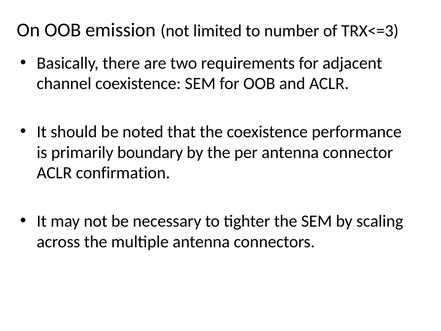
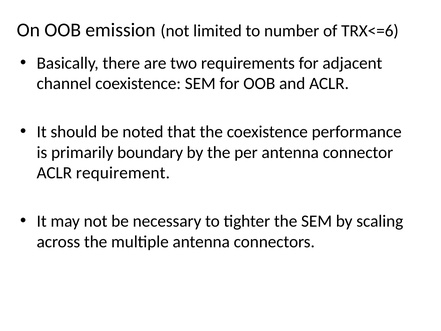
TRX<=3: TRX<=3 -> TRX<=6 (370, 31)
confirmation: confirmation -> requirement (123, 173)
